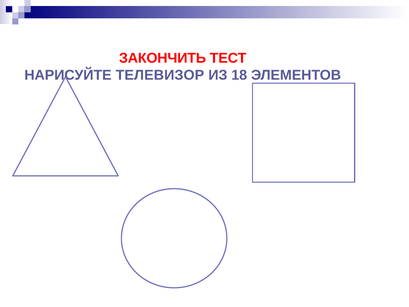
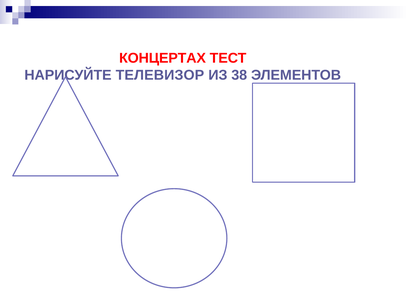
ЗАКОНЧИТЬ: ЗАКОНЧИТЬ -> КОНЦЕРТАХ (163, 58)
18: 18 -> 38 (239, 75)
